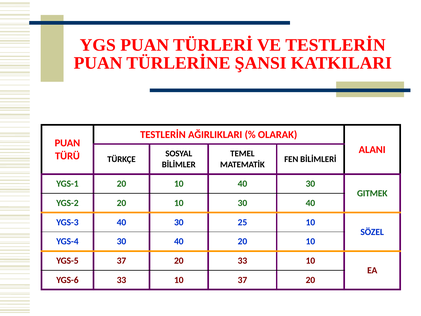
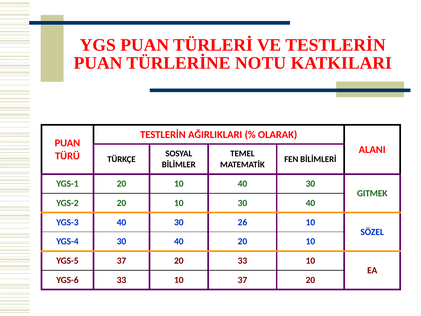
ŞANSI: ŞANSI -> NOTU (261, 63)
25: 25 -> 26 (242, 222)
